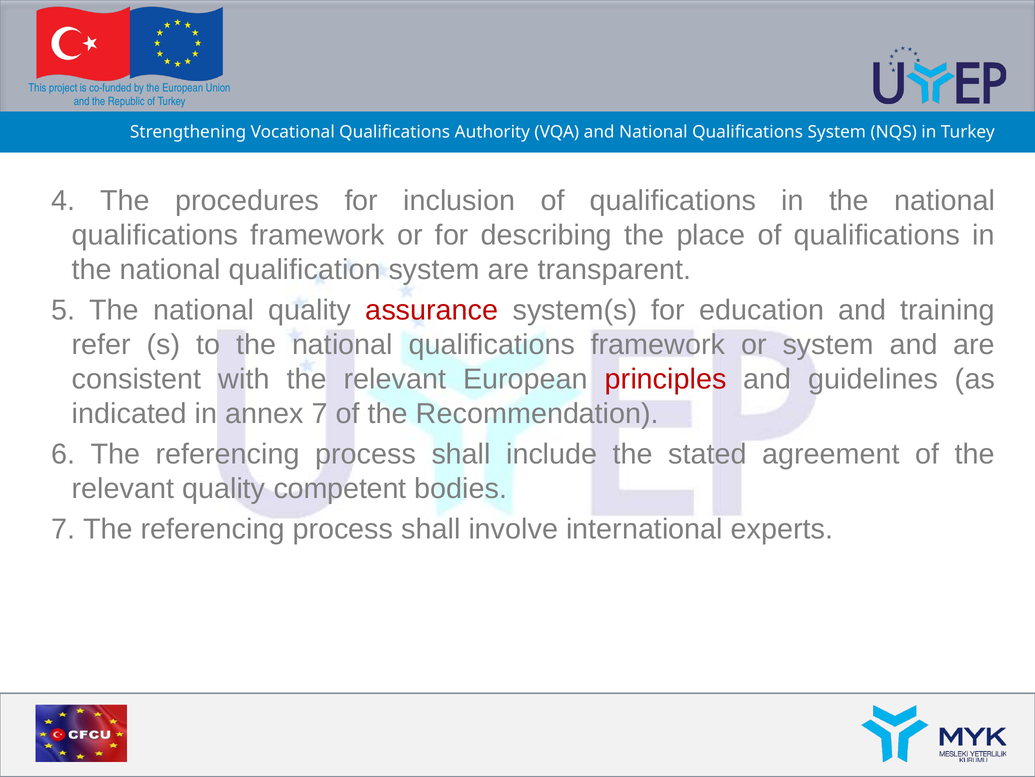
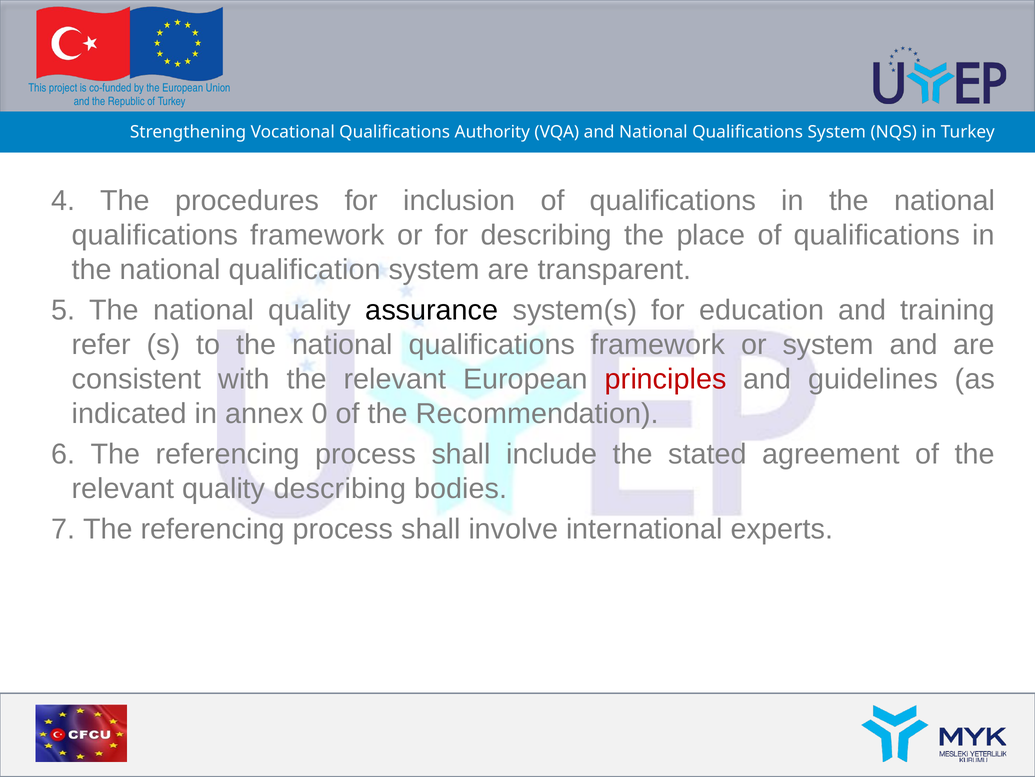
assurance colour: red -> black (432, 310)
annex 7: 7 -> 0 (320, 413)
quality competent: competent -> describing (340, 488)
